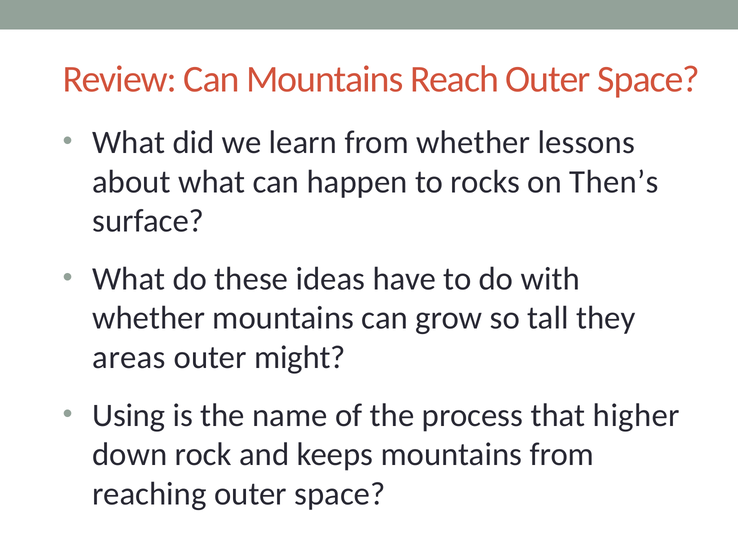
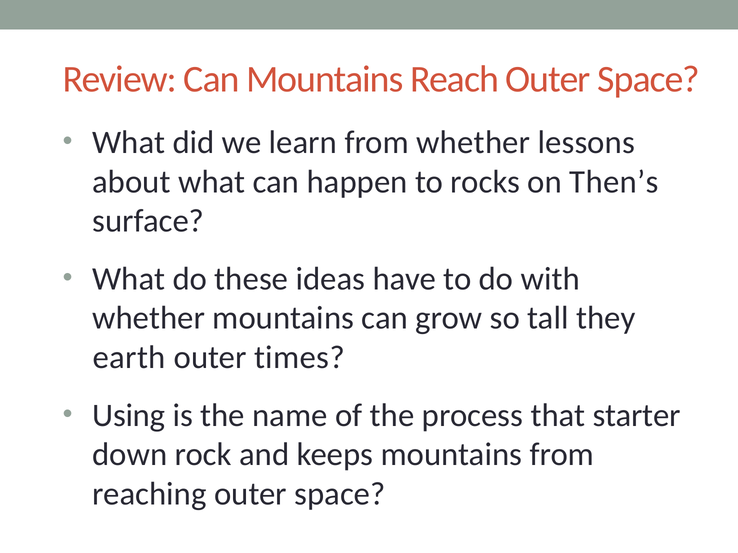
areas: areas -> earth (129, 358)
might: might -> times (299, 358)
higher: higher -> starter (637, 416)
